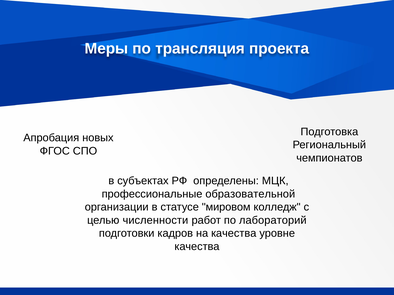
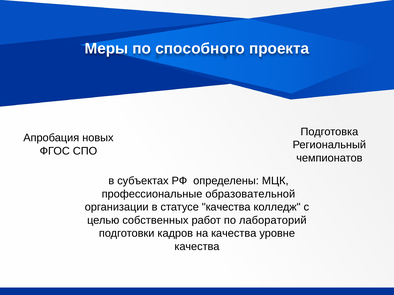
трансляция: трансляция -> способного (200, 49)
статусе мировом: мировом -> качества (226, 207)
численности: численности -> собственных (155, 221)
